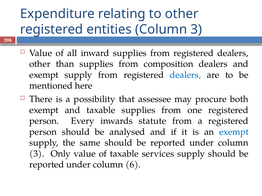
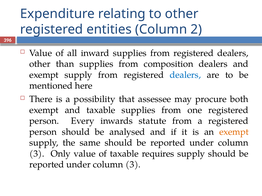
entities Column 3: 3 -> 2 (196, 30)
exempt colour: blue -> orange (234, 132)
services: services -> requires (158, 154)
6: 6 -> 3 (133, 165)
